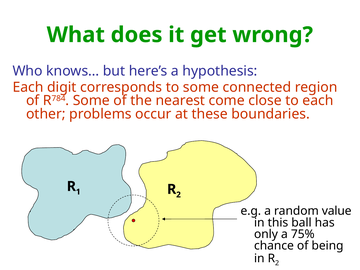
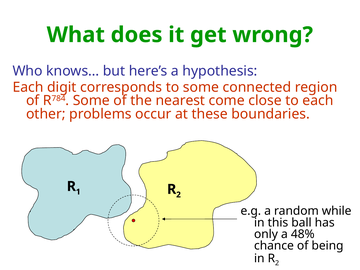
value: value -> while (337, 211)
75%: 75% -> 48% (303, 234)
